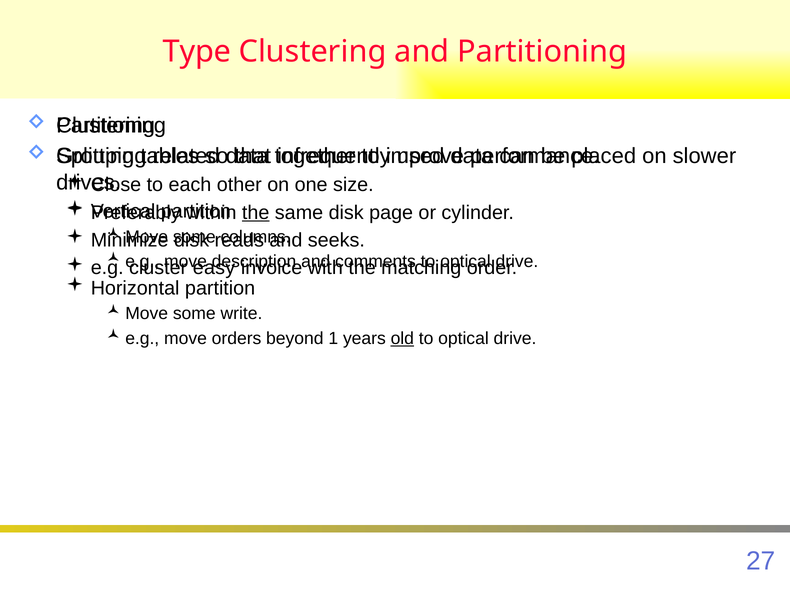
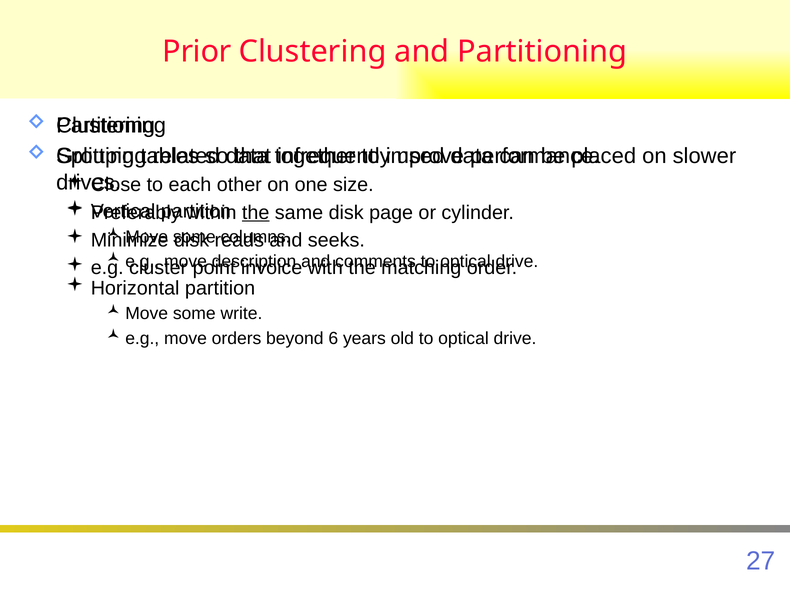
Type: Type -> Prior (197, 52)
easy: easy -> point (214, 268)
1: 1 -> 6 (333, 339)
old underline: present -> none (402, 339)
